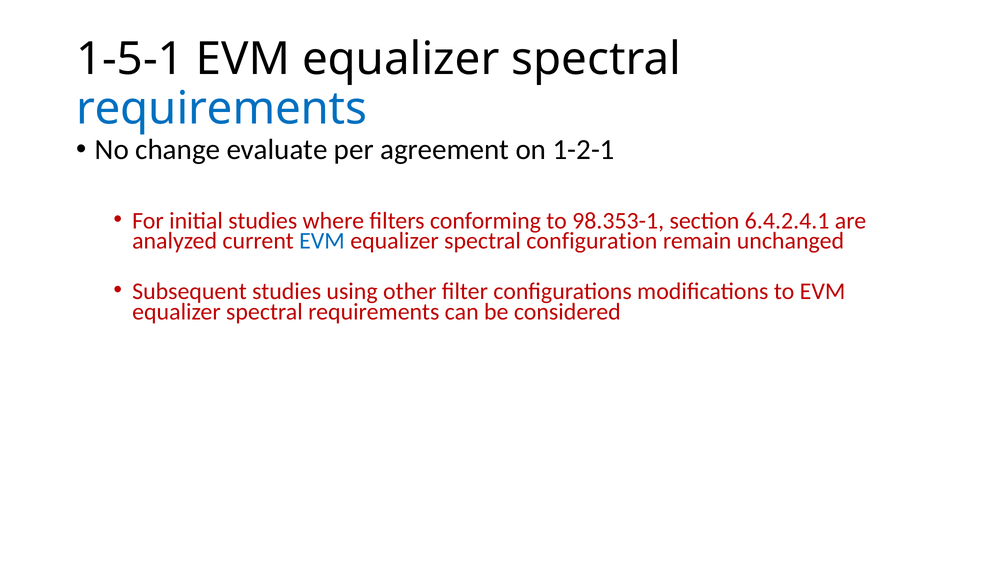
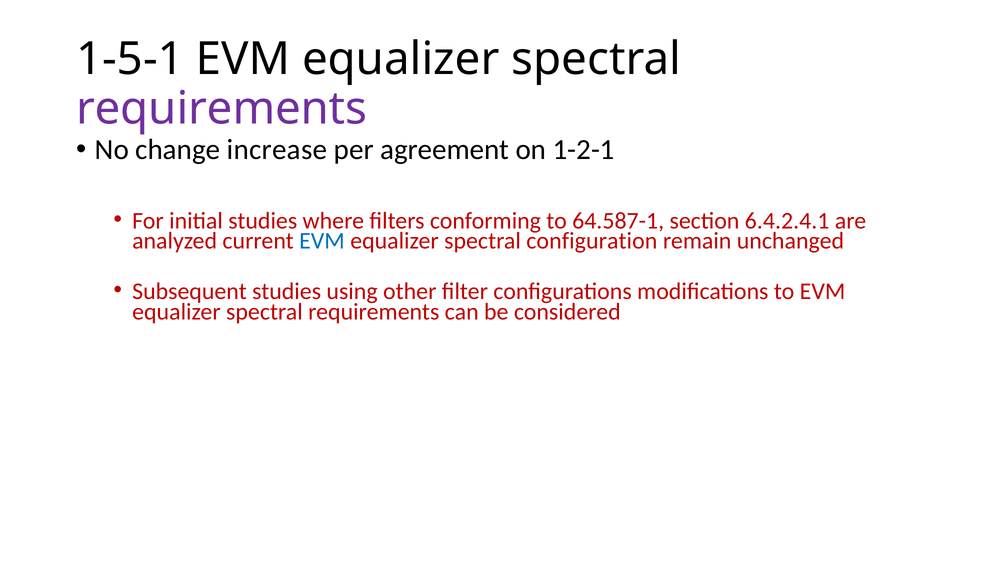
requirements colour: blue -> purple (222, 109)
evaluate: evaluate -> increase (277, 149)
98.353-1: 98.353-1 -> 64.587-1 (618, 220)
